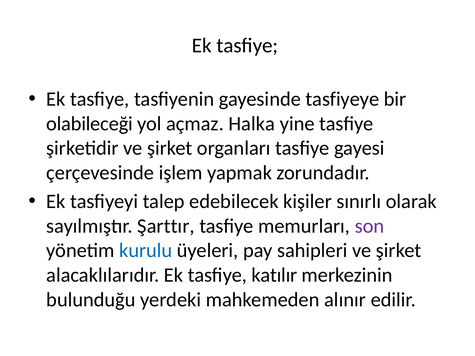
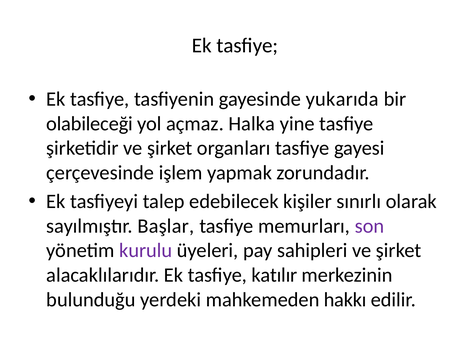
tasfiyeye: tasfiyeye -> yukarıda (342, 99)
Şarttır: Şarttır -> Başlar (166, 226)
kurulu colour: blue -> purple (146, 251)
alınır: alınır -> hakkı (345, 300)
